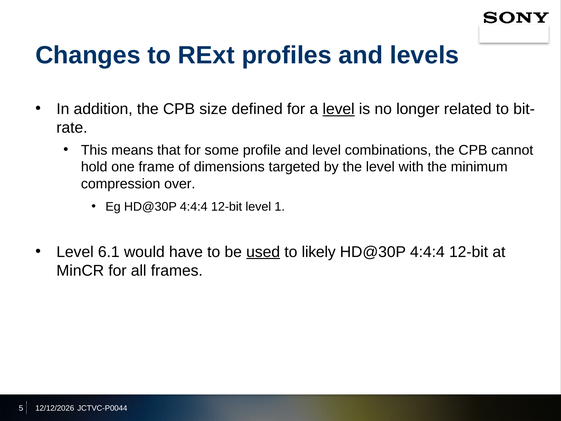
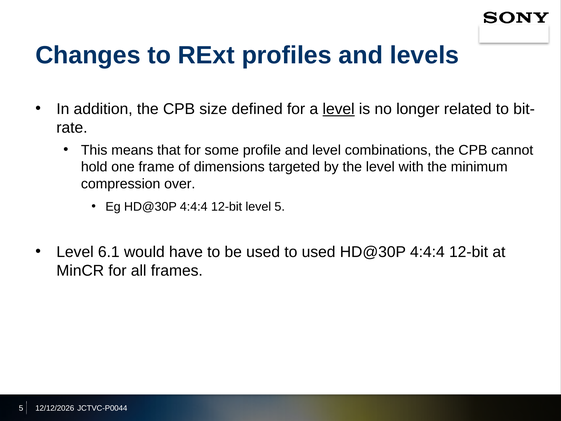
level 1: 1 -> 5 (280, 207)
used underline: present -> none (263, 252)
to likely: likely -> used (319, 252)
